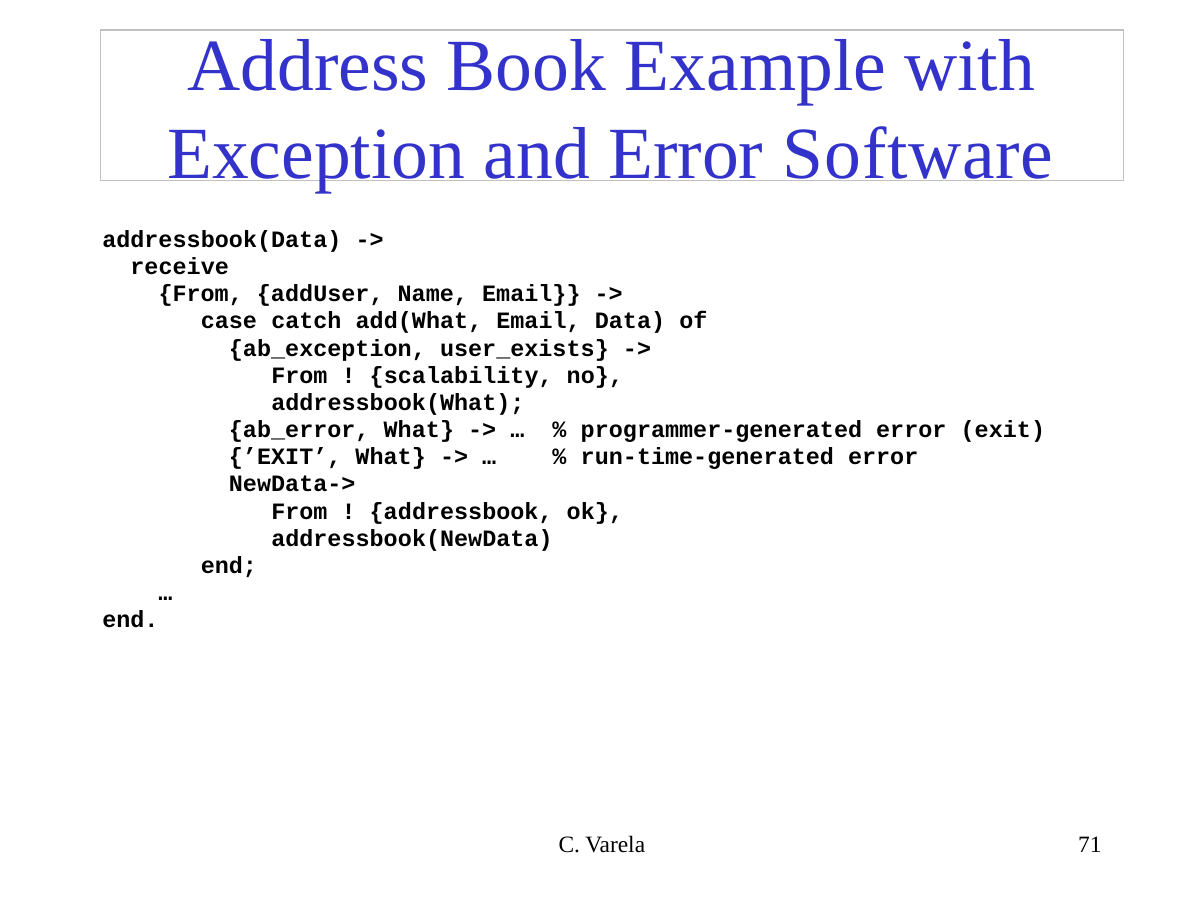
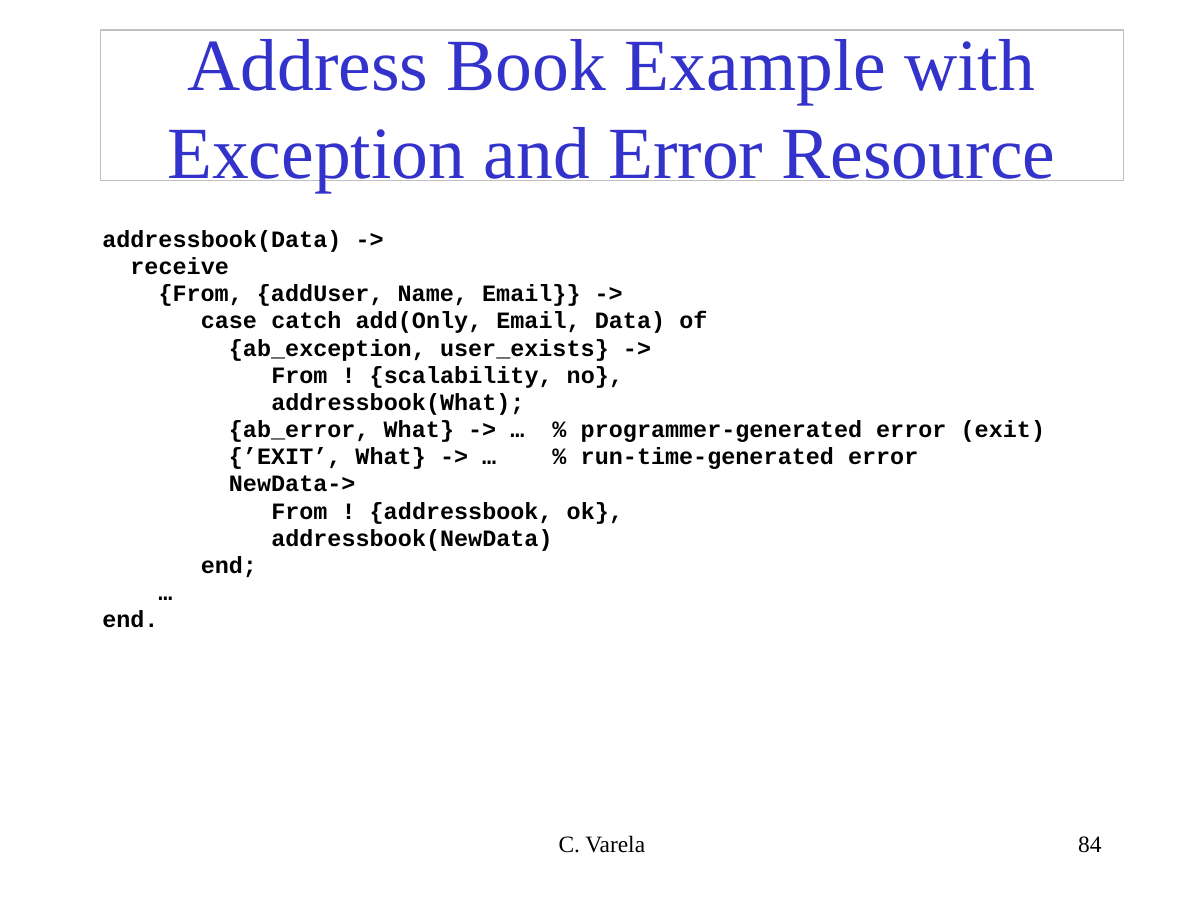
Software: Software -> Resource (919, 155)
add(What: add(What -> add(Only (419, 321)
71: 71 -> 84 (1090, 844)
